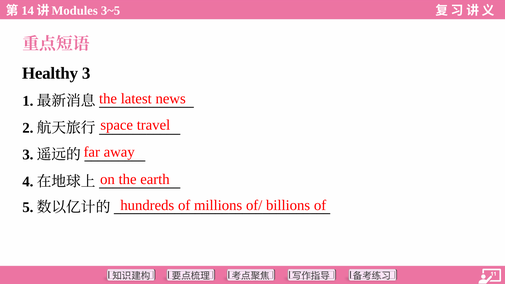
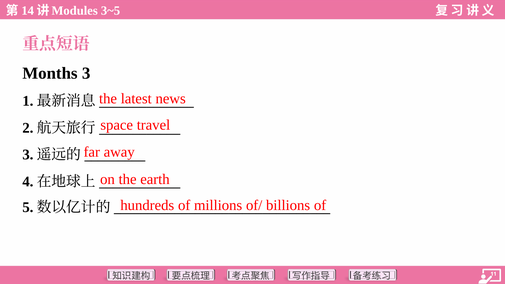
Healthy: Healthy -> Months (50, 73)
